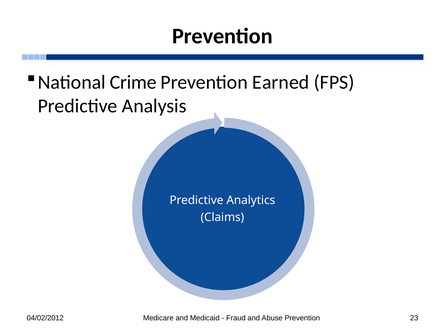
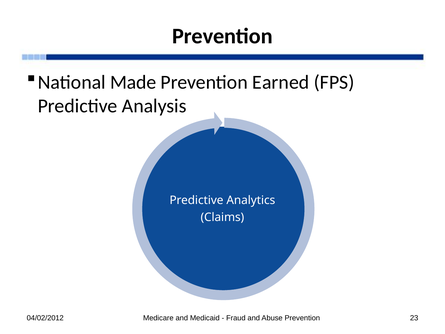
Crime: Crime -> Made (133, 82)
